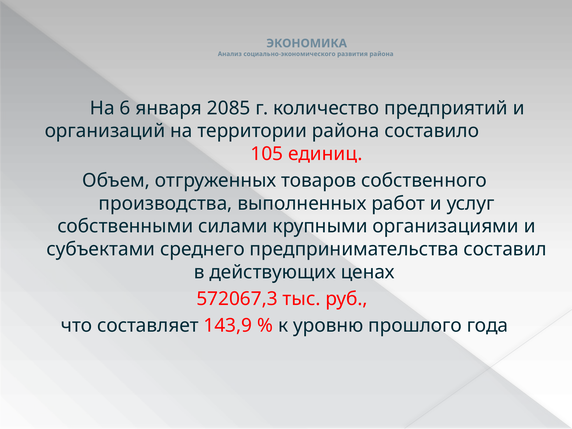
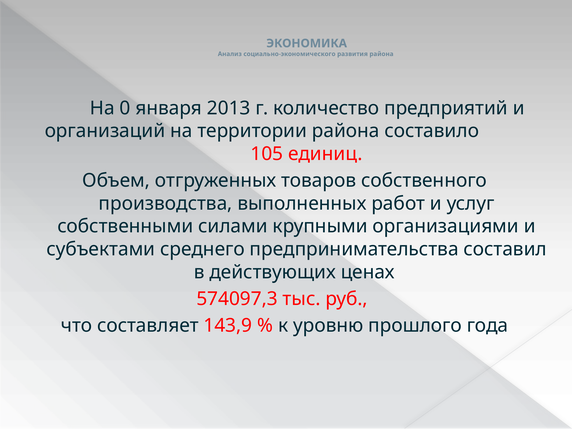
6: 6 -> 0 (125, 108)
2085: 2085 -> 2013 (229, 108)
572067,3: 572067,3 -> 574097,3 (237, 299)
